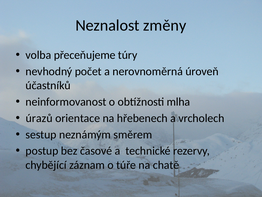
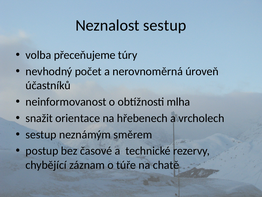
Neznalost změny: změny -> sestup (165, 25)
úrazů: úrazů -> snažit (39, 118)
